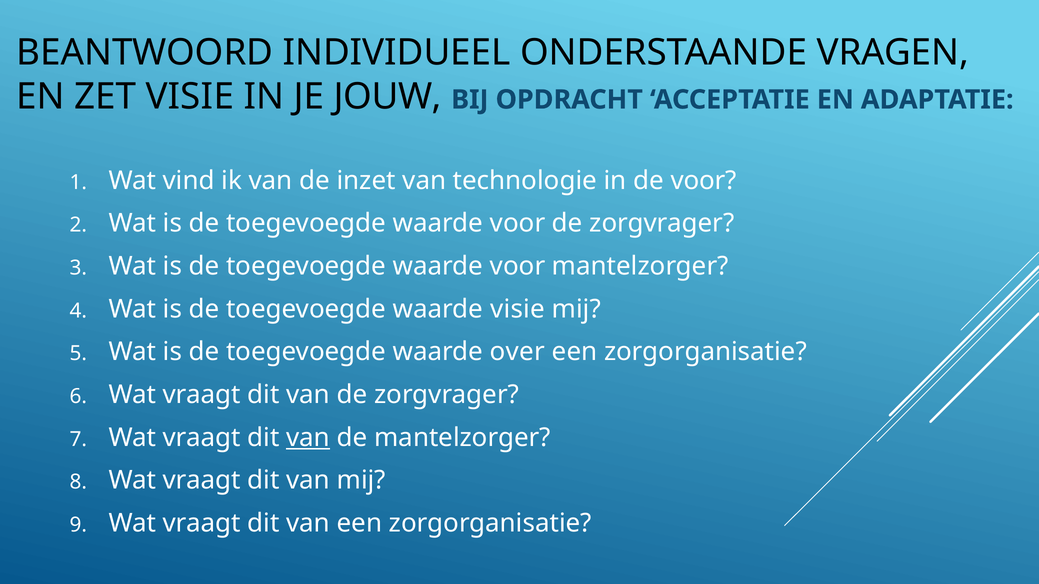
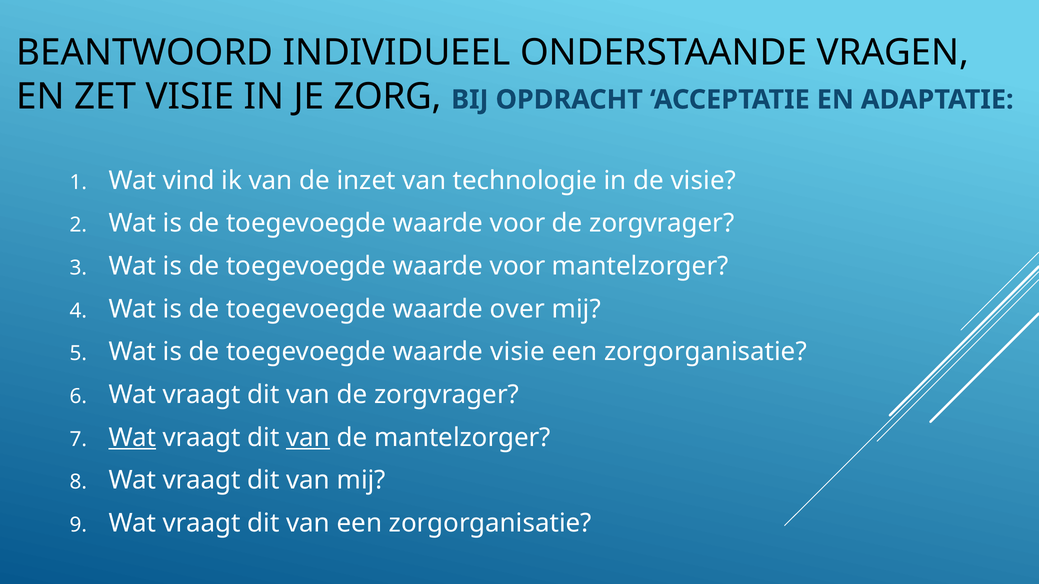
JOUW: JOUW -> ZORG (388, 97)
de voor: voor -> visie (703, 181)
waarde visie: visie -> over (517, 309)
waarde over: over -> visie (517, 352)
Wat underline: none -> present (132, 438)
